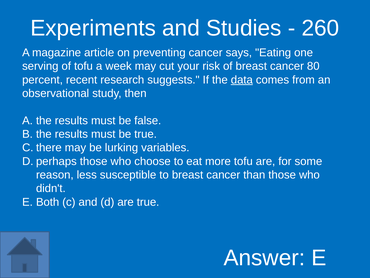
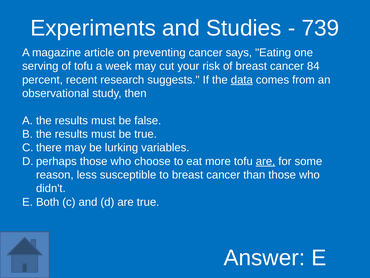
260: 260 -> 739 (320, 28)
80: 80 -> 84 (313, 66)
are underline: none -> present (266, 161)
